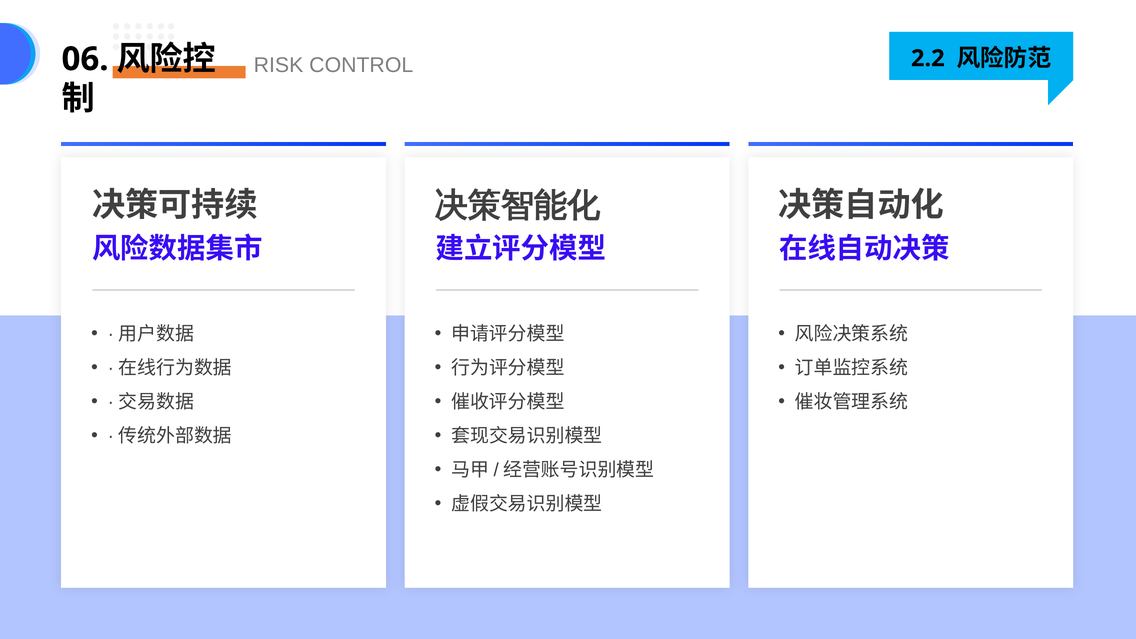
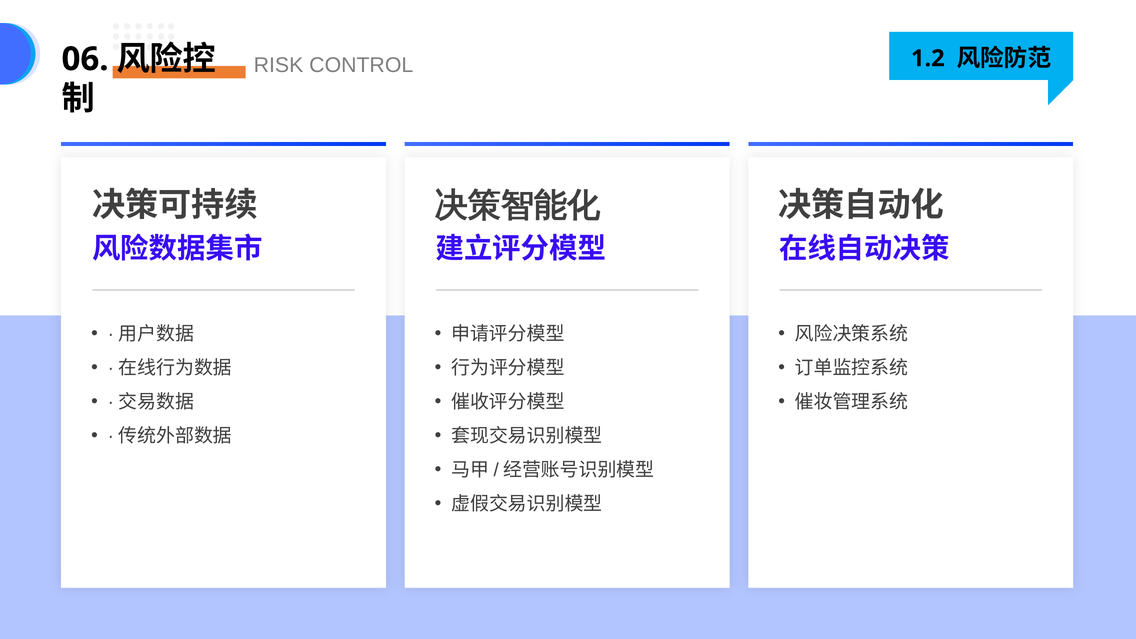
2.2: 2.2 -> 1.2 (928, 58)
